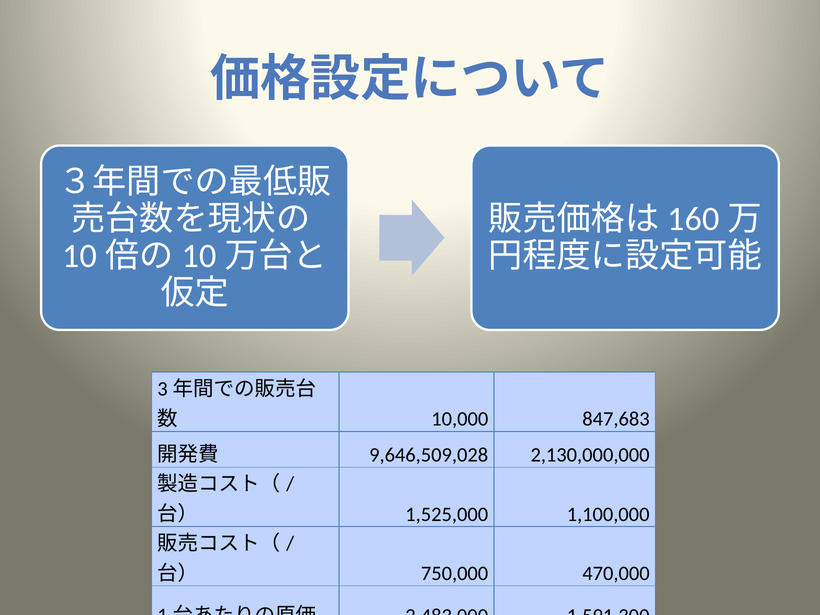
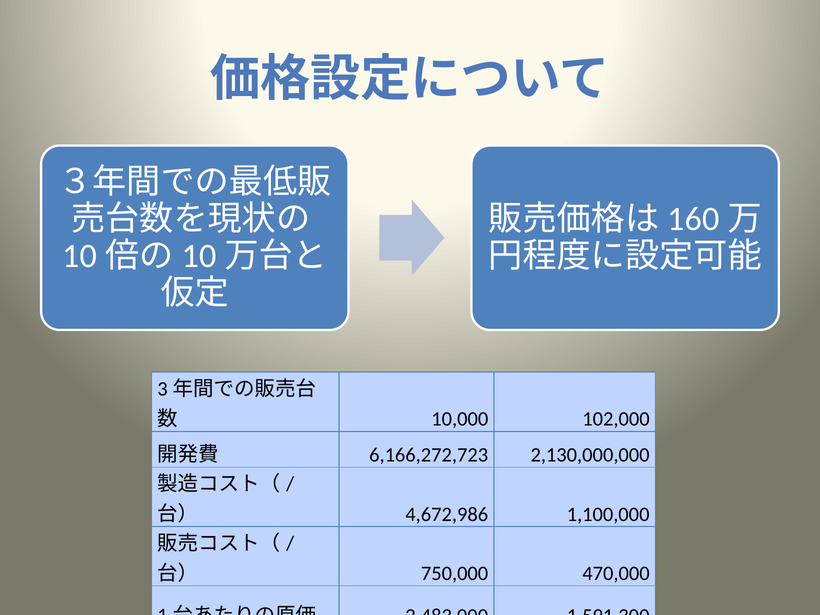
847,683: 847,683 -> 102,000 (616, 419)
9,646,509,028: 9,646,509,028 -> 6,166,272,723 (429, 455)
1,525,000: 1,525,000 -> 4,672,986 (447, 514)
